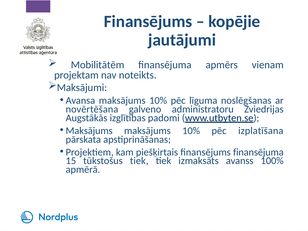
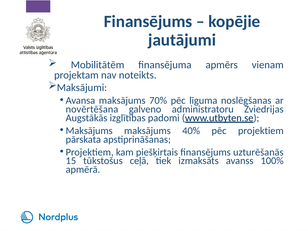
Avansa maksājums 10%: 10% -> 70% (158, 101)
10%: 10% -> 40% (191, 131)
pēc izplatīšana: izplatīšana -> projektiem (261, 131)
finansējums finansējuma: finansējuma -> uzturēšanās (258, 152)
tūkstošus tiek: tiek -> ceļā (139, 161)
